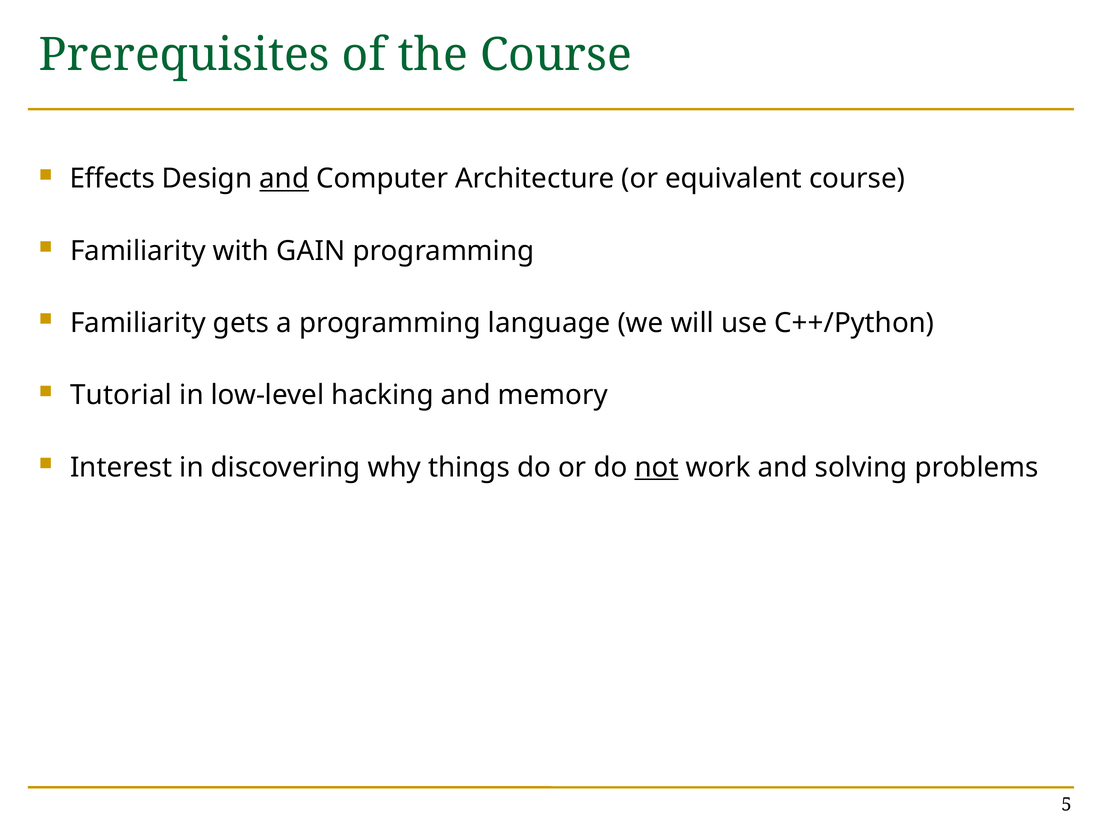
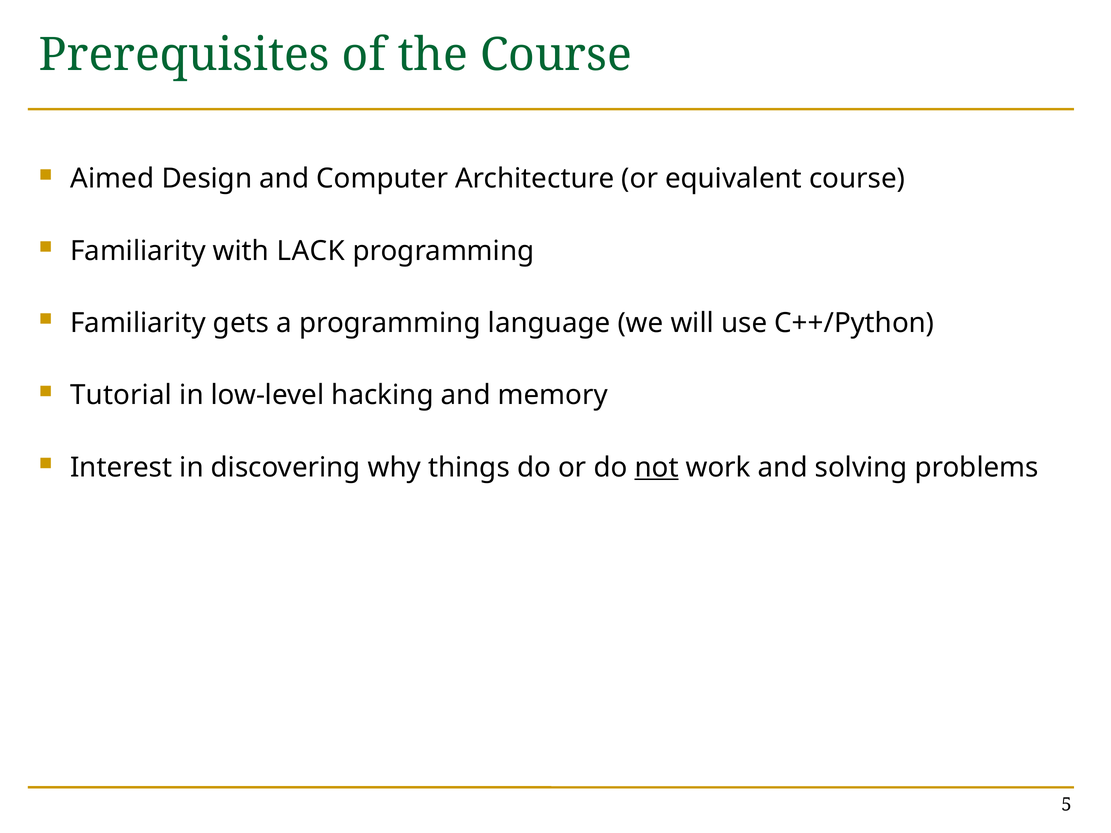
Effects: Effects -> Aimed (112, 179)
and underline: present -> none (284, 179)
GAIN: GAIN -> LACK (311, 251)
